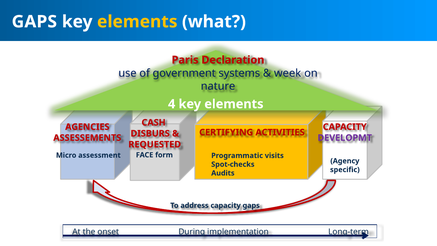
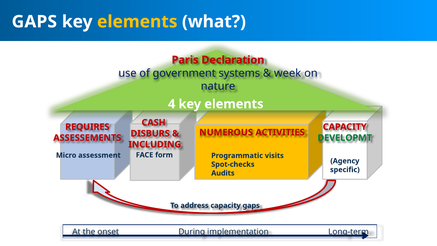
AGENCIES: AGENCIES -> REQUIRES (87, 127)
CERTIFYING: CERTIFYING -> NUMEROUS (226, 132)
DEVELOPMT colour: purple -> green (345, 138)
REQUESTED: REQUESTED -> INCLUDING (155, 144)
